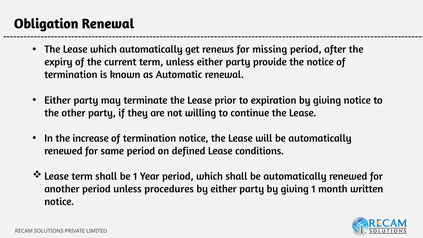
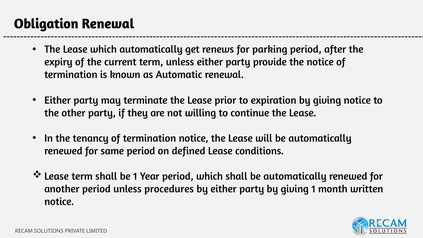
missing: missing -> parking (270, 49)
increase: increase -> tenancy (91, 138)
